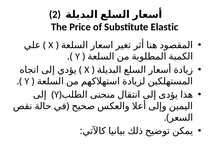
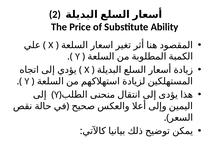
Elastic: Elastic -> Ability (165, 27)
